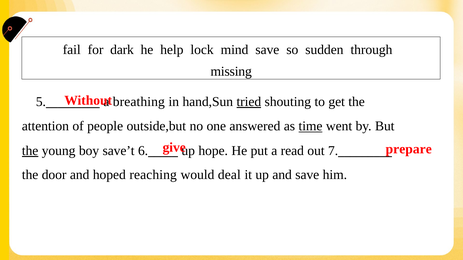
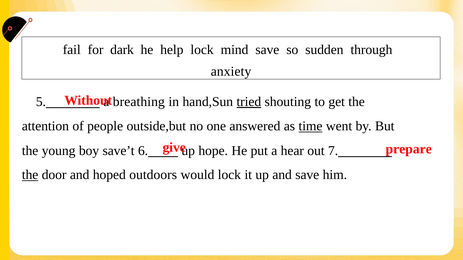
missing: missing -> anxiety (231, 72)
the underline: present -> none (30, 151)
read: read -> hear (292, 151)
the underline: none -> present (30, 175)
reaching: reaching -> outdoors (153, 175)
would deal: deal -> lock (229, 175)
